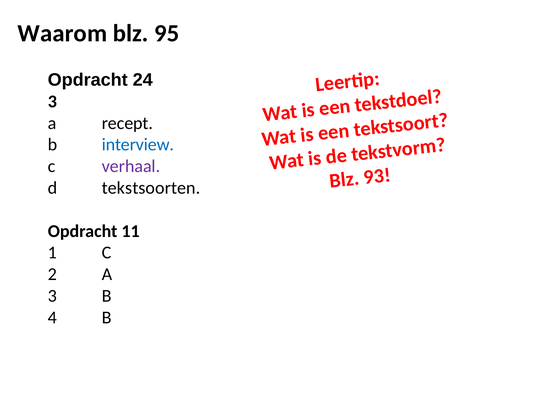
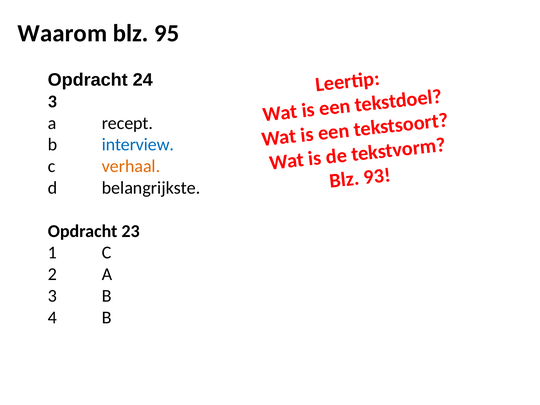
verhaal colour: purple -> orange (131, 166)
tekstsoorten: tekstsoorten -> belangrijkste (151, 188)
11: 11 -> 23 (131, 231)
